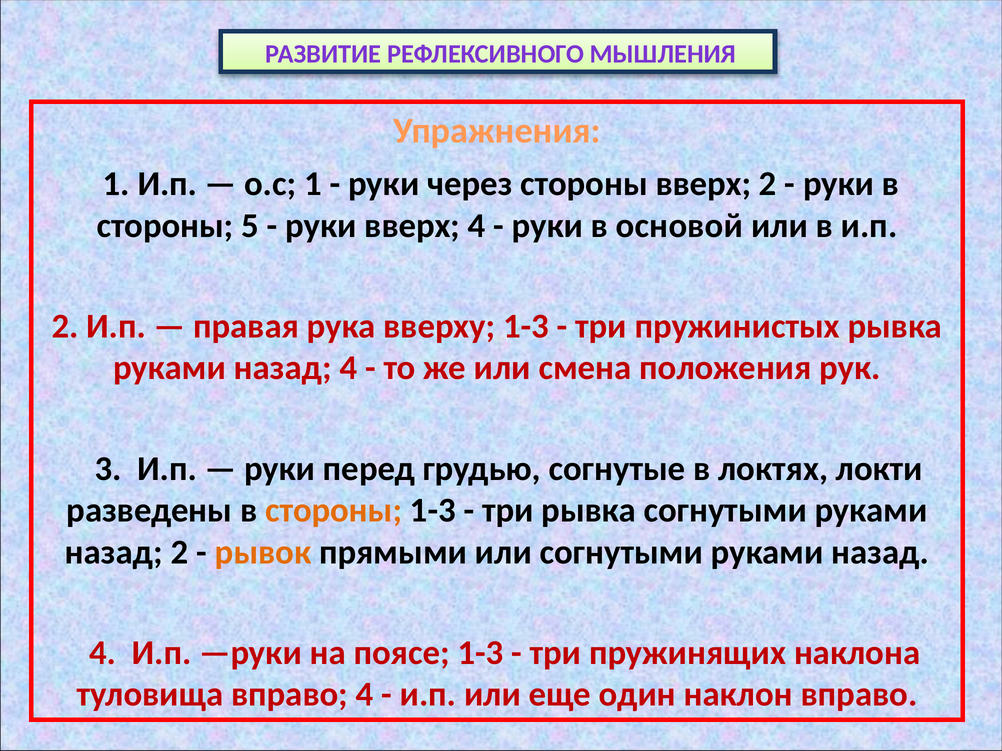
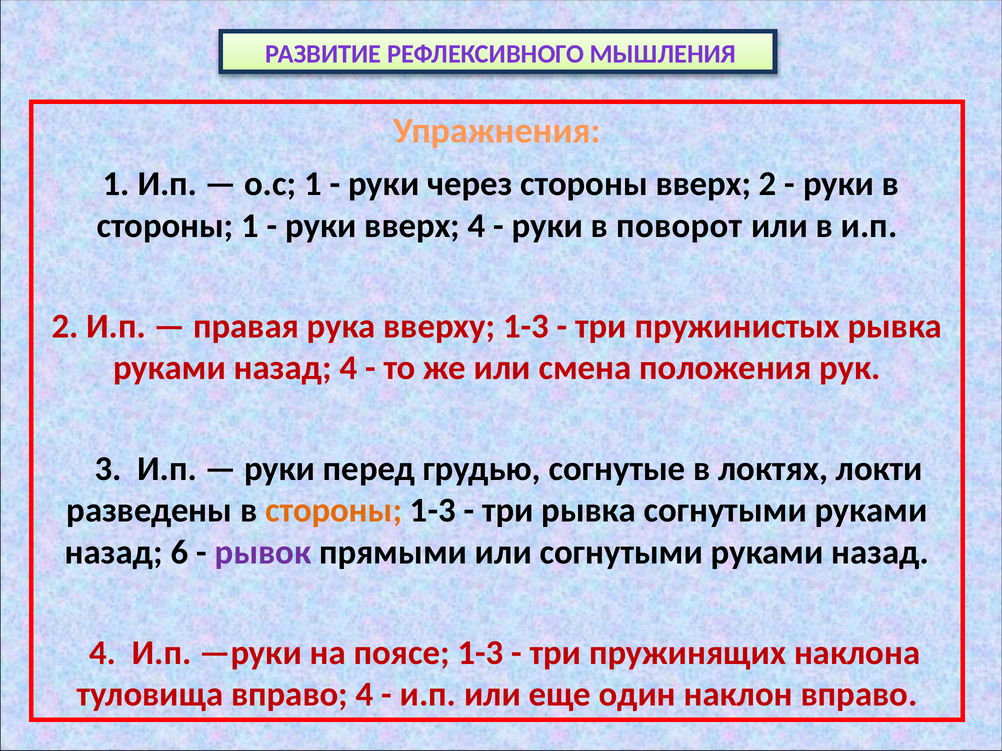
стороны 5: 5 -> 1 (250, 226)
основой: основой -> поворот (679, 226)
назад 2: 2 -> 6 (180, 552)
рывок colour: orange -> purple (263, 552)
